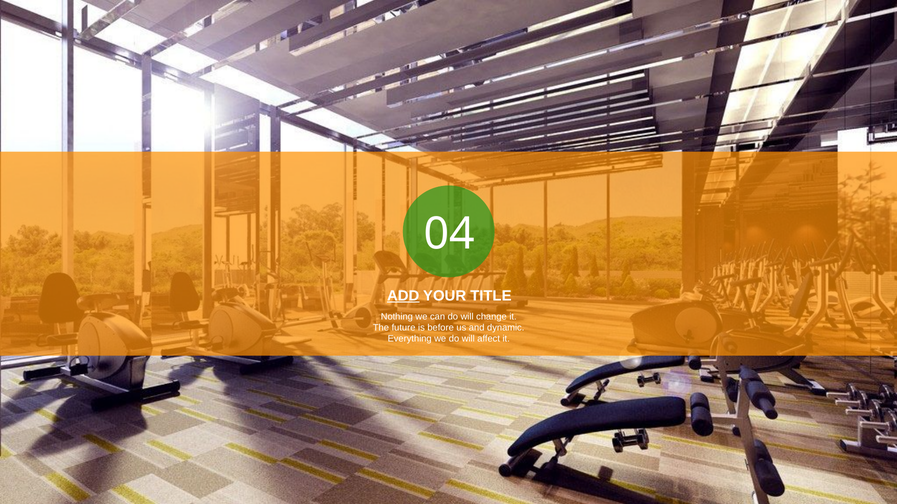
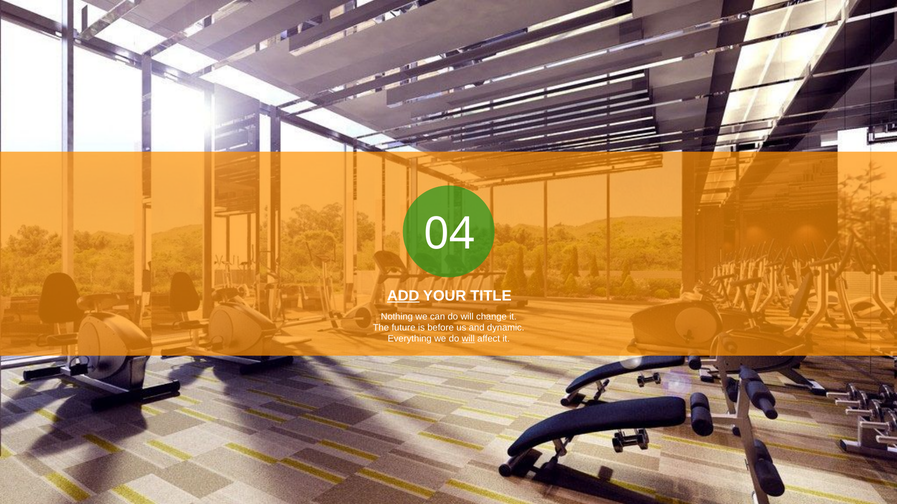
will underline: none -> present (468, 339)
